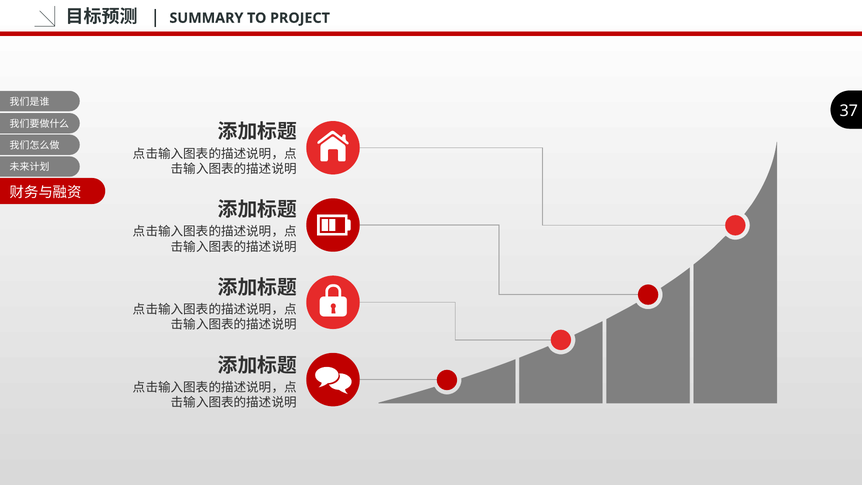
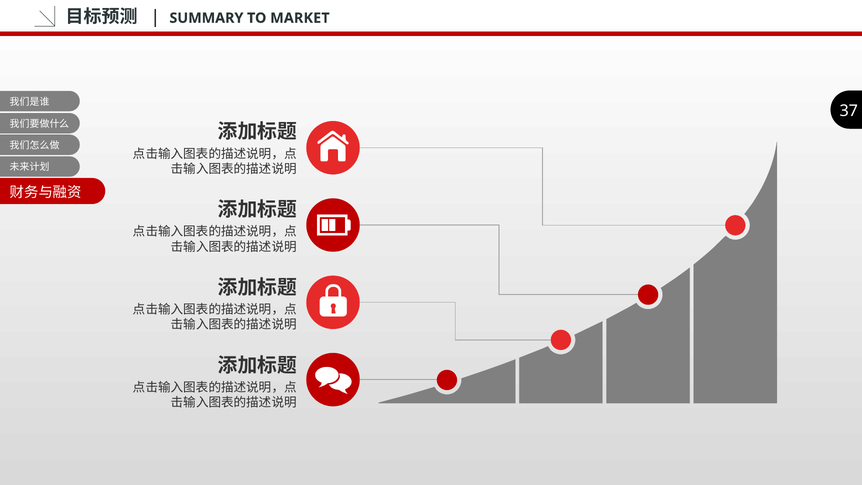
PROJECT: PROJECT -> MARKET (300, 18)
